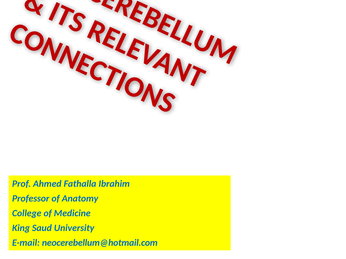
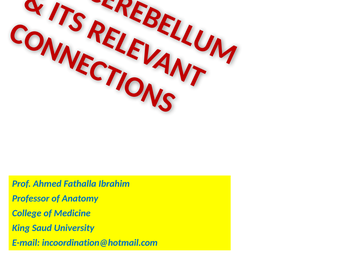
neocerebellum@hotmail.com: neocerebellum@hotmail.com -> incoordination@hotmail.com (100, 243)
